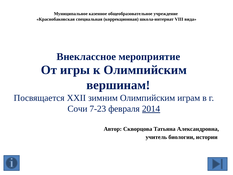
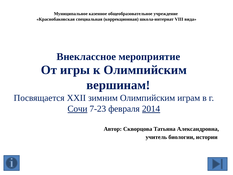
Сочи underline: none -> present (78, 109)
